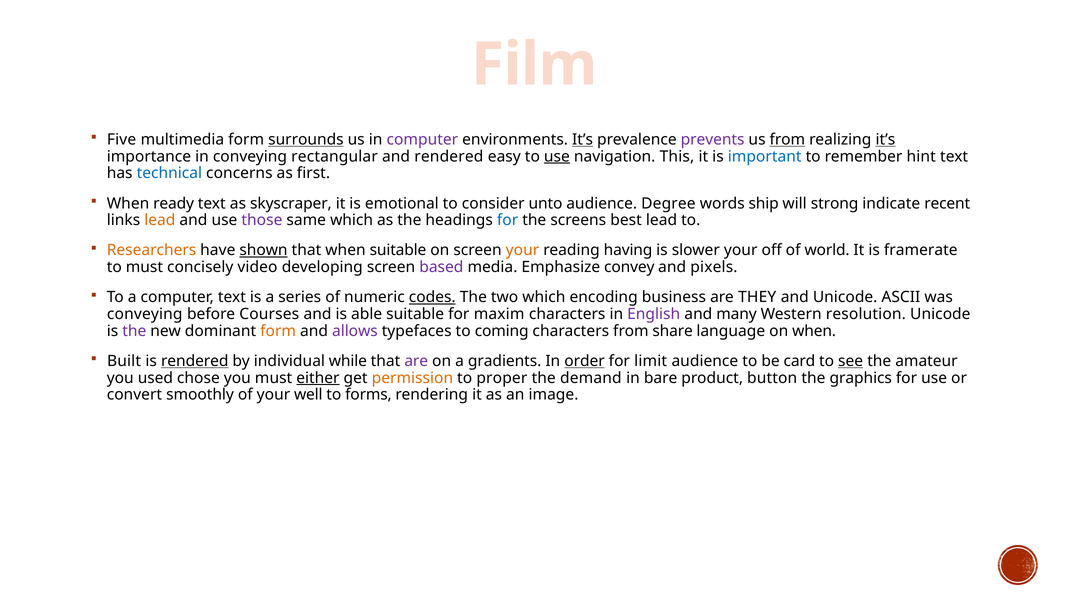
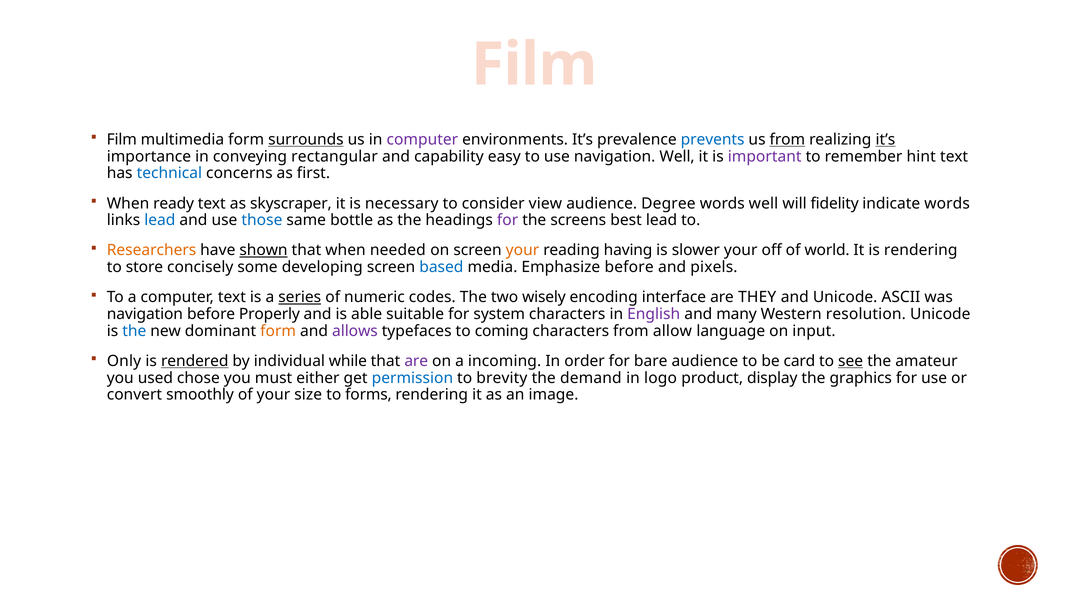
Five: Five -> Film (122, 140)
It’s underline: present -> none (583, 140)
prevents colour: purple -> blue (713, 140)
and rendered: rendered -> capability (449, 156)
use underline: present -> none (557, 156)
navigation This: This -> Well (677, 156)
important colour: blue -> purple (765, 156)
emotional: emotional -> necessary (402, 203)
unto: unto -> view (545, 203)
words ship: ship -> well (764, 203)
strong: strong -> fidelity (835, 203)
indicate recent: recent -> words (947, 203)
lead colour: orange -> blue (160, 220)
those colour: purple -> blue (262, 220)
same which: which -> bottle (352, 220)
for colour: blue -> purple (508, 220)
when suitable: suitable -> needed (398, 250)
is framerate: framerate -> rendering (921, 250)
to must: must -> store (144, 267)
video: video -> some (258, 267)
based colour: purple -> blue (441, 267)
Emphasize convey: convey -> before (629, 267)
series underline: none -> present (300, 297)
codes underline: present -> none (432, 297)
two which: which -> wisely (544, 297)
business: business -> interface (674, 297)
conveying: conveying -> navigation (145, 314)
Courses: Courses -> Properly (269, 314)
maxim: maxim -> system (499, 314)
the colour: purple -> blue (134, 331)
share: share -> allow (672, 331)
on when: when -> input (814, 331)
Built: Built -> Only (124, 361)
gradients: gradients -> incoming (505, 361)
order underline: present -> none (585, 361)
limit: limit -> bare (651, 361)
either underline: present -> none (318, 378)
permission colour: orange -> blue (412, 378)
proper: proper -> brevity (502, 378)
bare: bare -> logo (661, 378)
button: button -> display (772, 378)
well: well -> size (308, 395)
